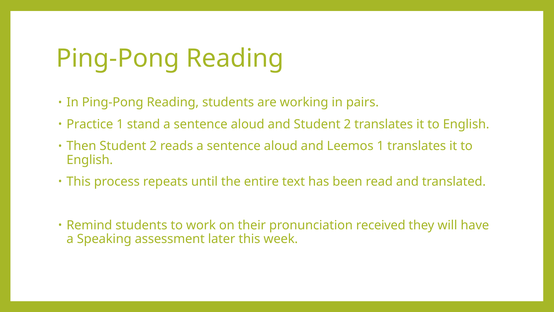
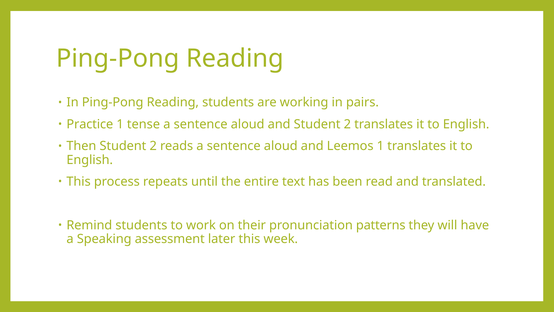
stand: stand -> tense (143, 124)
received: received -> patterns (381, 225)
